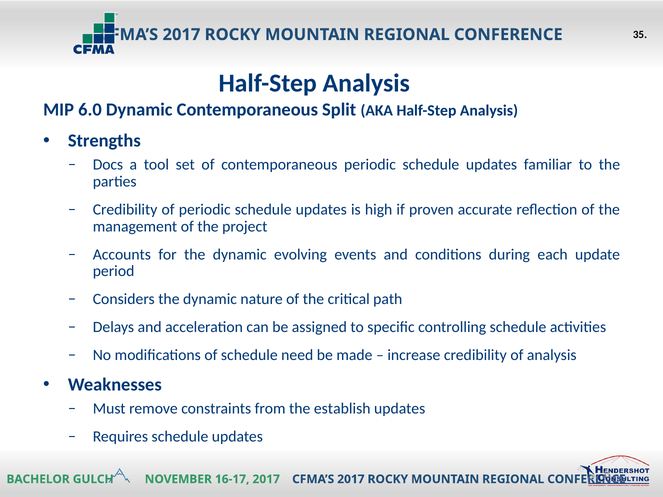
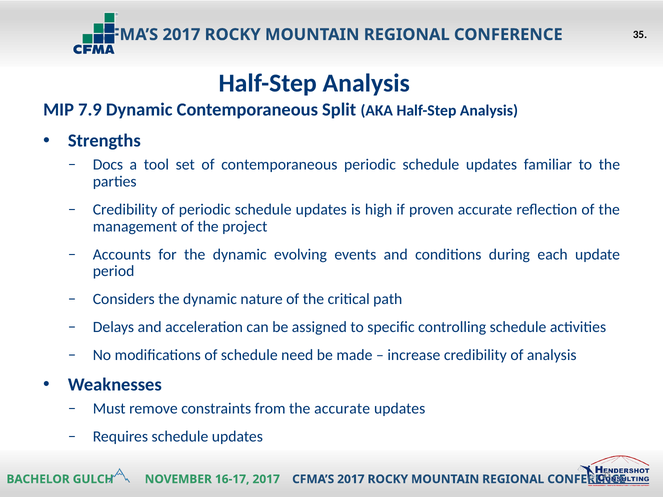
6.0: 6.0 -> 7.9 (90, 110)
the establish: establish -> accurate (342, 409)
